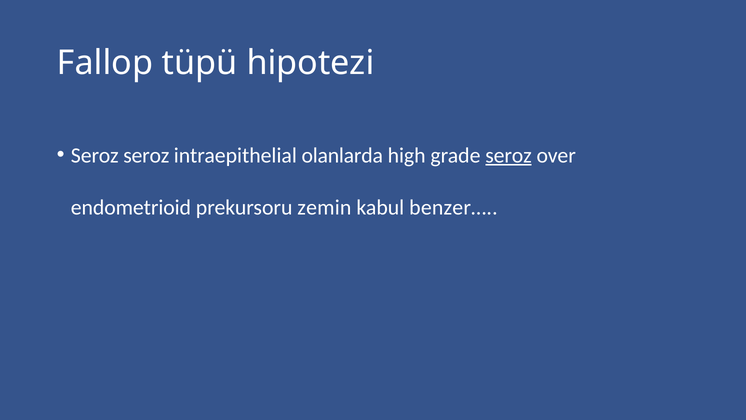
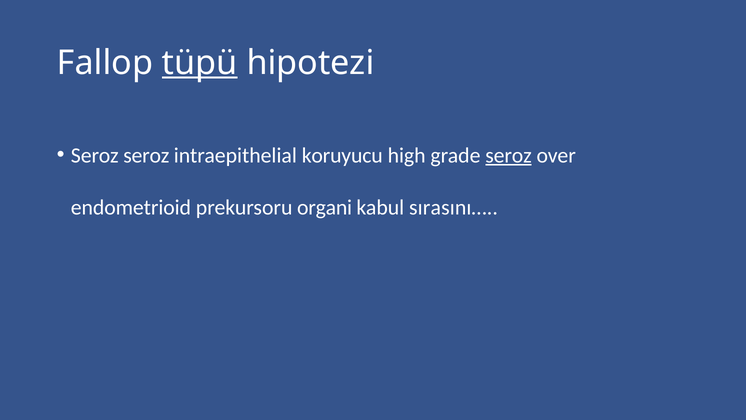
tüpü underline: none -> present (200, 63)
olanlarda: olanlarda -> koruyucu (342, 155)
zemin: zemin -> organi (325, 207)
benzer…: benzer… -> sırasını… (453, 207)
